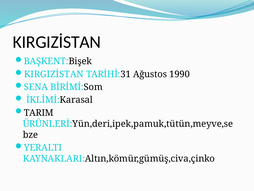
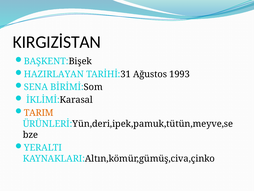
KIRGIZİSTAN: KIRGIZİSTAN -> HAZIRLAYAN (54, 74)
1990: 1990 -> 1993 (180, 74)
TARIM colour: black -> orange (39, 112)
